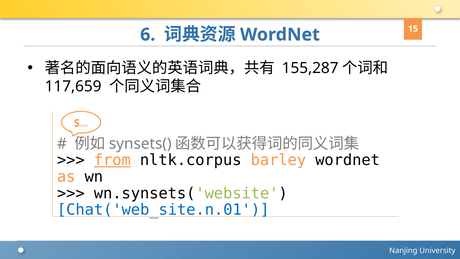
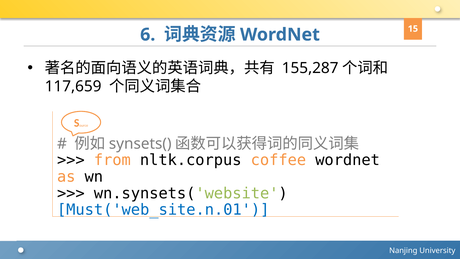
from underline: present -> none (112, 160)
barley: barley -> coffee (278, 160)
Chat('web_site.n.01: Chat('web_site.n.01 -> Must('web_site.n.01 (163, 210)
